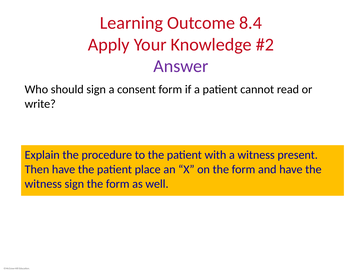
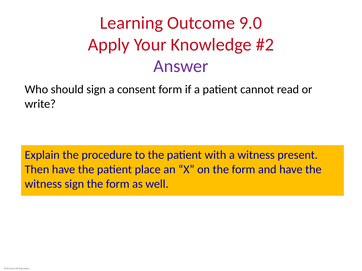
8.4: 8.4 -> 9.0 (251, 23)
